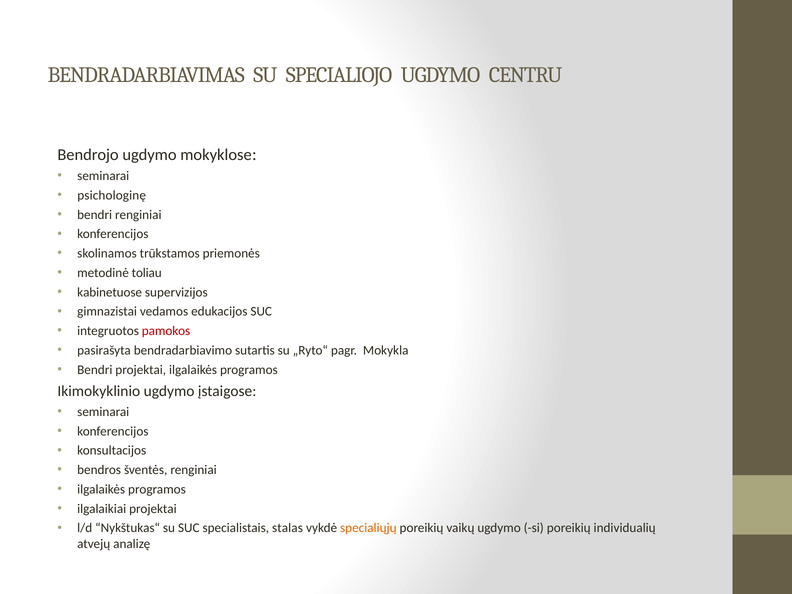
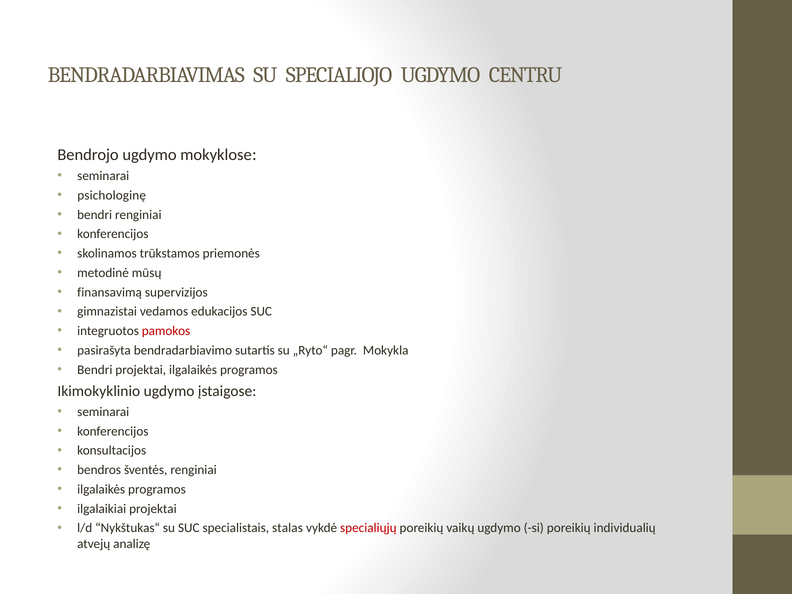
toliau: toliau -> mūsų (147, 273)
kabinetuose: kabinetuose -> finansavimą (110, 292)
specialiųjų colour: orange -> red (368, 528)
